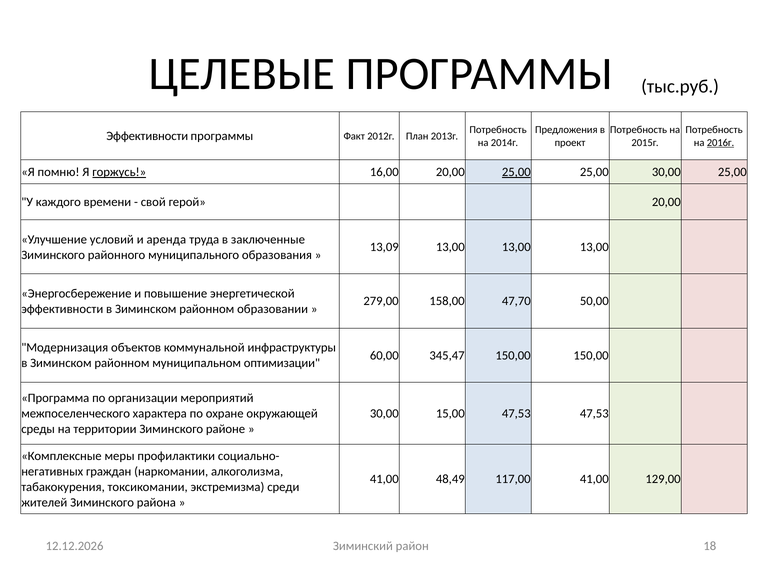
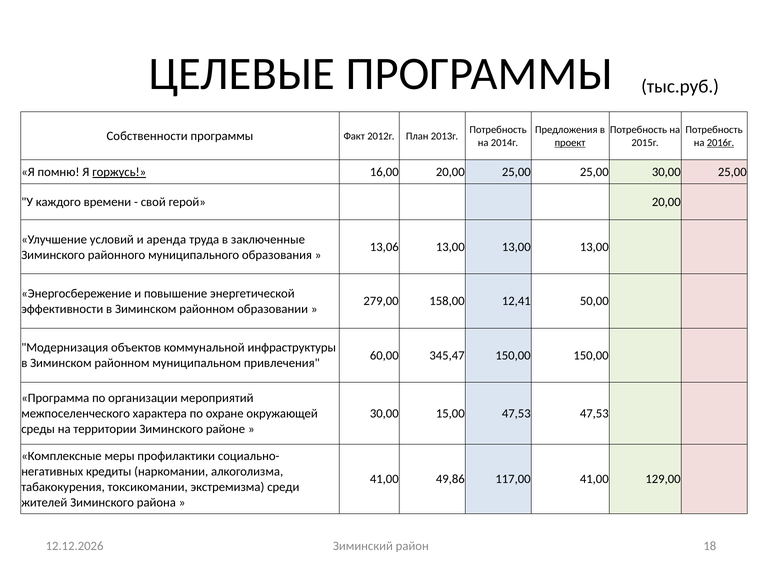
Эффективности: Эффективности -> Собственности (147, 136)
проект underline: none -> present (570, 142)
25,00 underline: present -> none (516, 172)
13,09: 13,09 -> 13,06 (384, 247)
47,70: 47,70 -> 12,41 (516, 301)
оптимизации: оптимизации -> привлечения (282, 363)
граждан: граждан -> кредиты (109, 471)
48,49: 48,49 -> 49,86 (450, 479)
